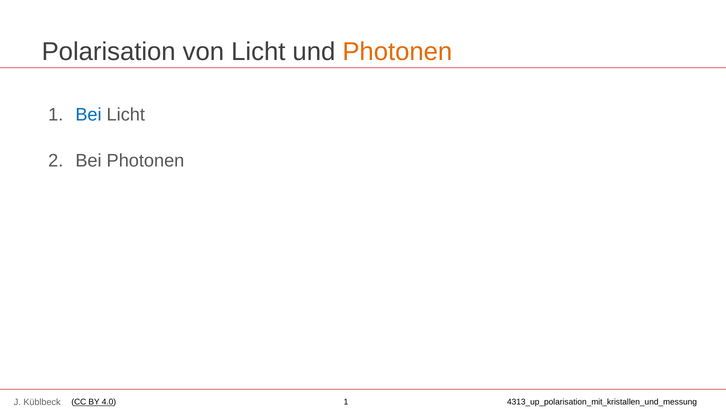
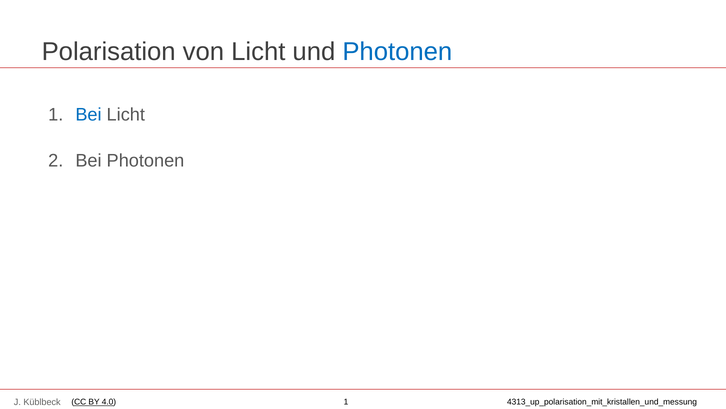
Photonen colour: orange -> blue (397, 52)
